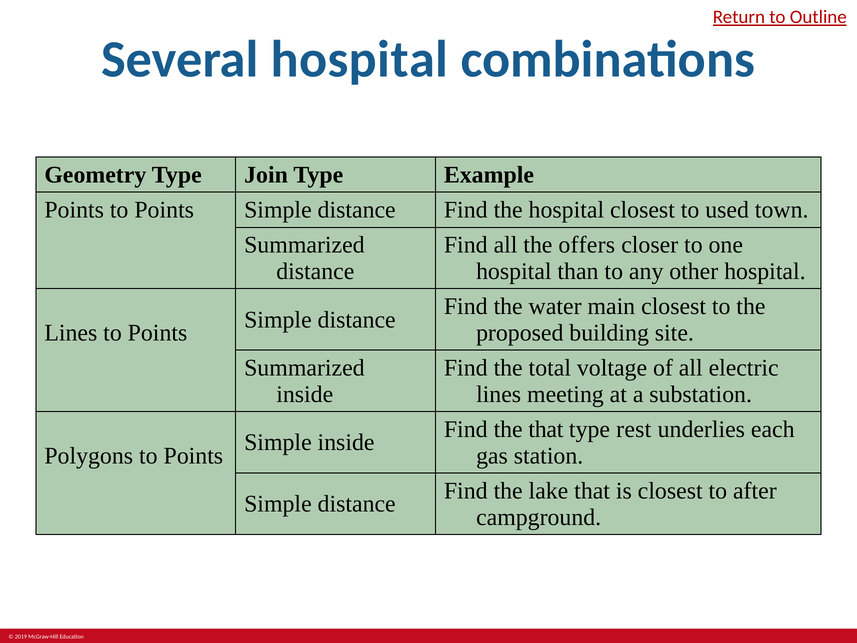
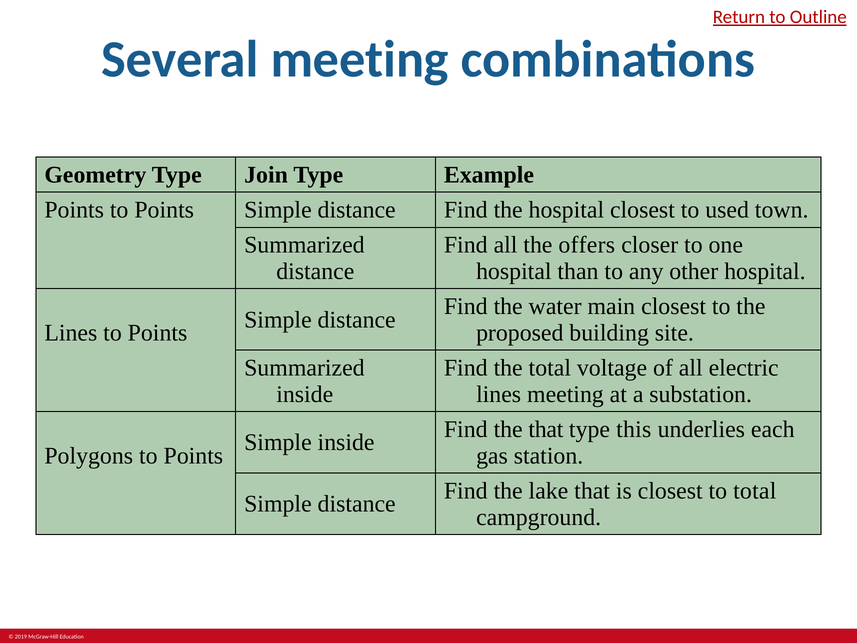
Several hospital: hospital -> meeting (360, 59)
rest: rest -> this (634, 429)
to after: after -> total (755, 491)
